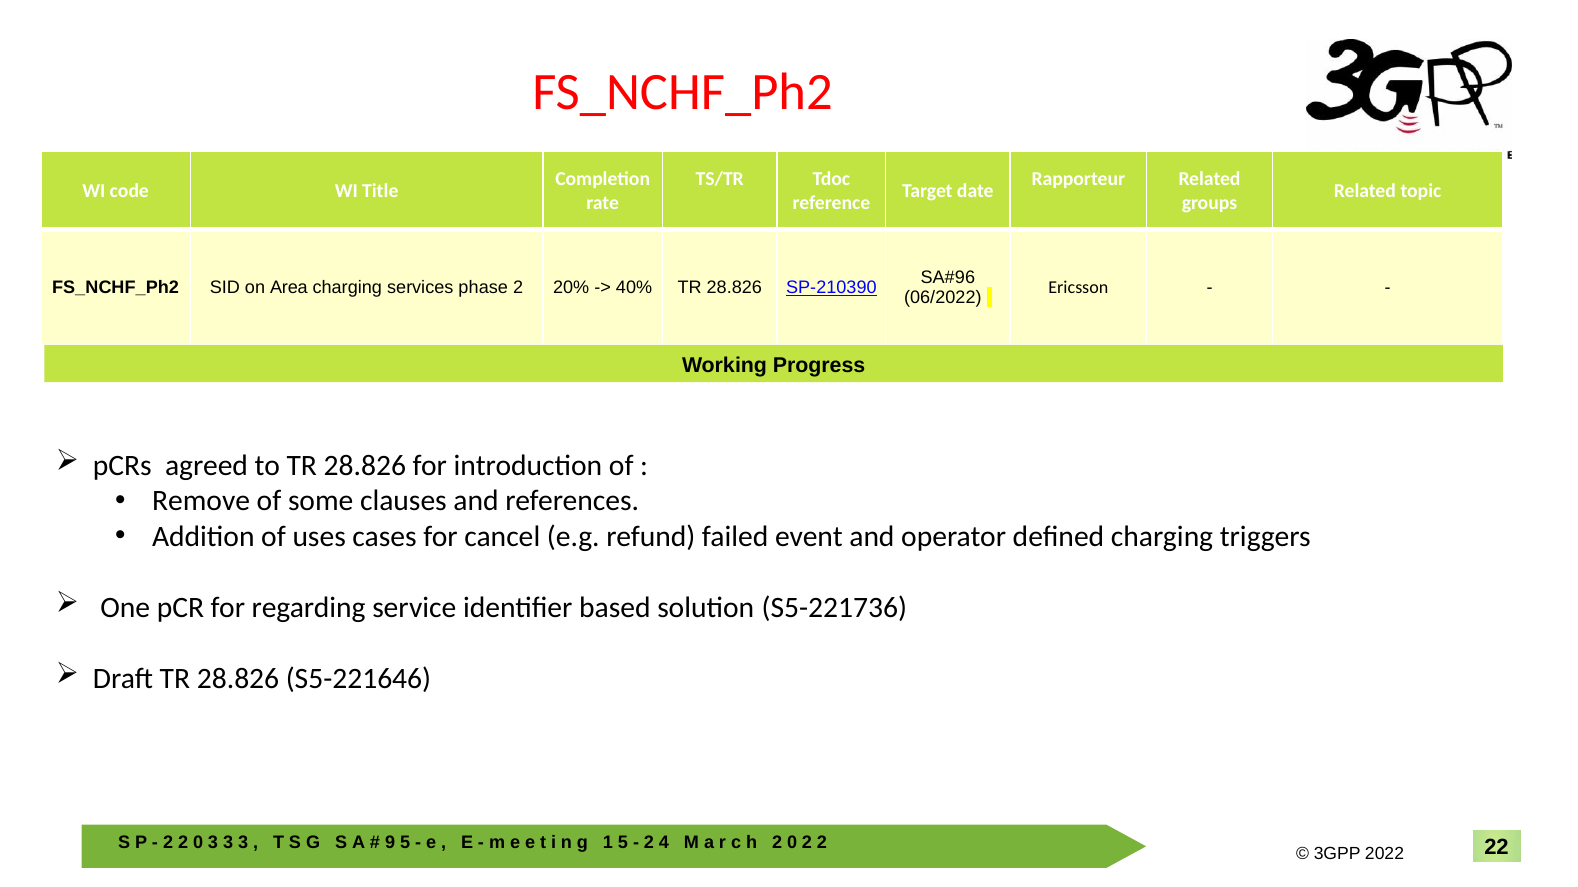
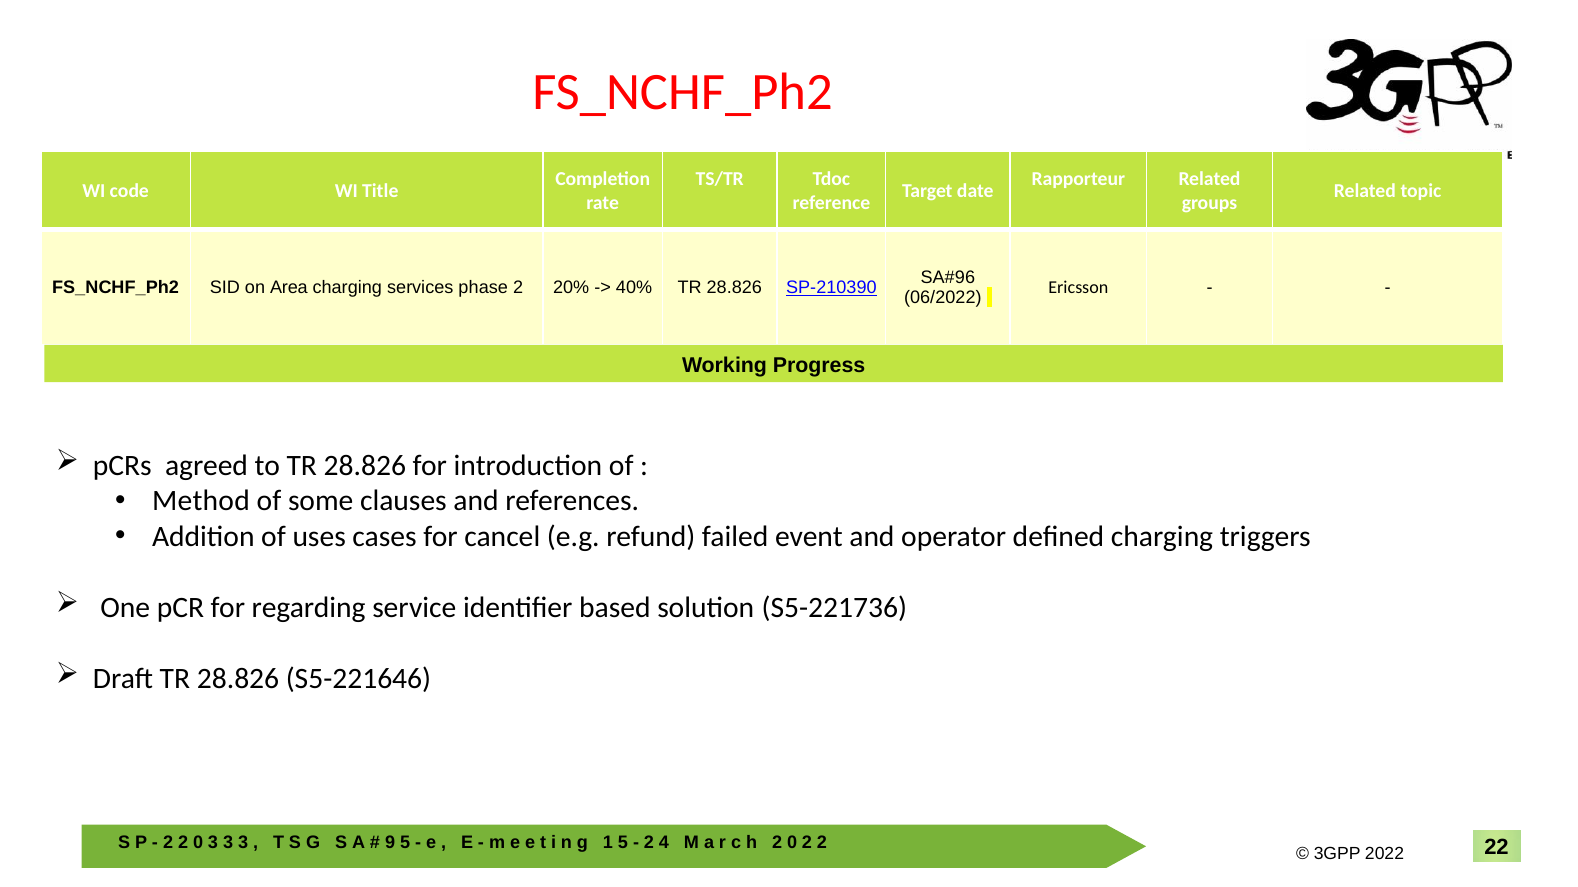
Remove: Remove -> Method (201, 501)
